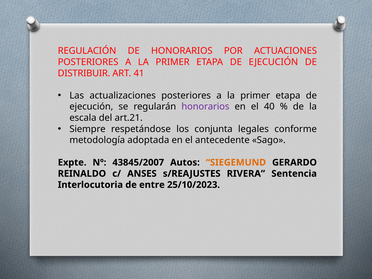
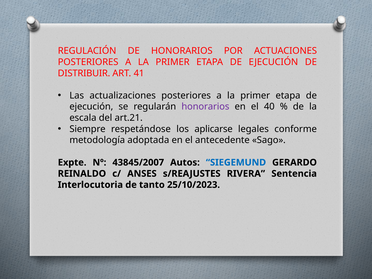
conjunta: conjunta -> aplicarse (214, 129)
SIEGEMUND colour: orange -> blue (236, 162)
entre: entre -> tanto (152, 185)
